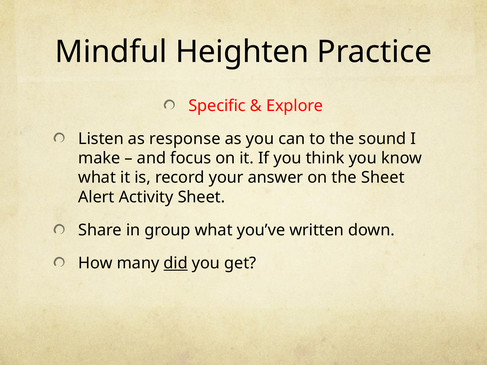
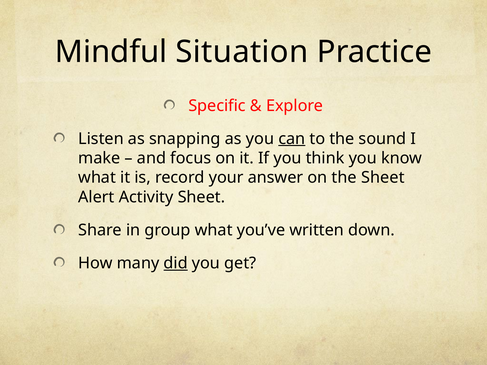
Heighten: Heighten -> Situation (242, 52)
response: response -> snapping (185, 139)
can underline: none -> present (292, 139)
